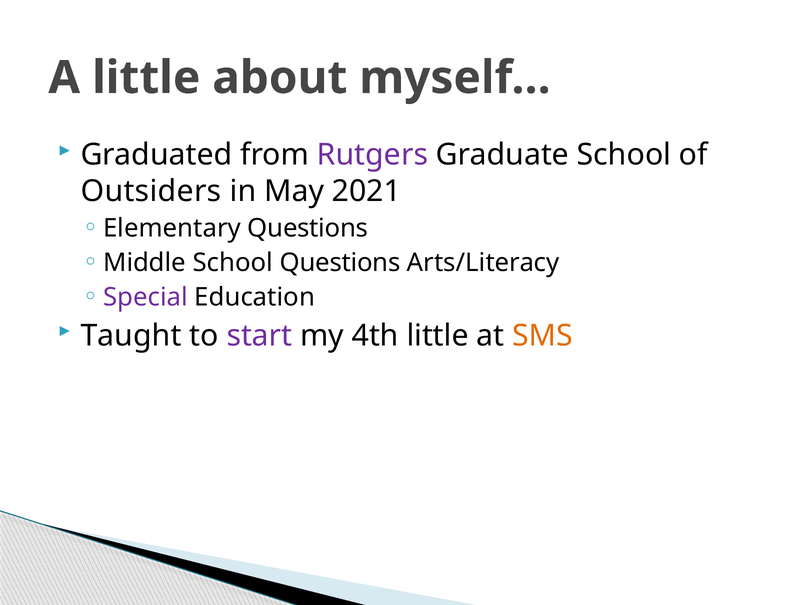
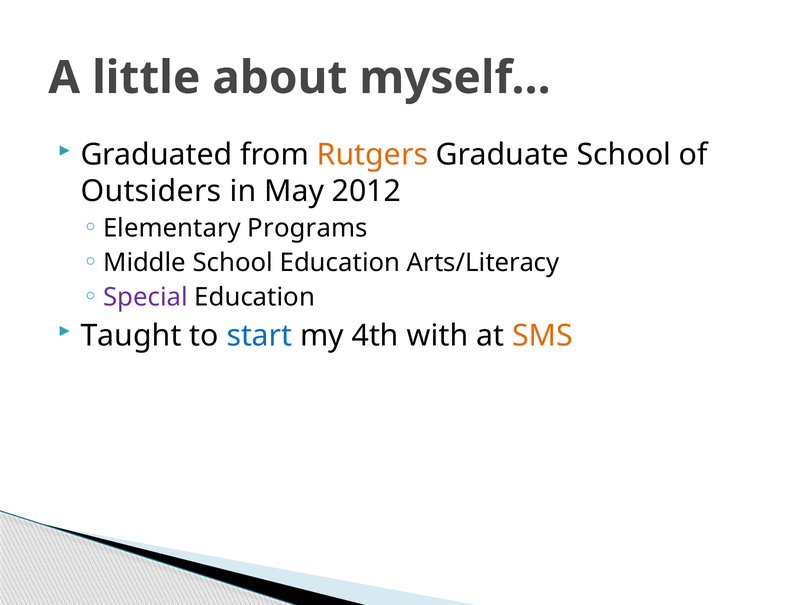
Rutgers colour: purple -> orange (372, 155)
2021: 2021 -> 2012 (366, 191)
Elementary Questions: Questions -> Programs (308, 228)
School Questions: Questions -> Education (340, 263)
start colour: purple -> blue (259, 336)
4th little: little -> with (437, 336)
